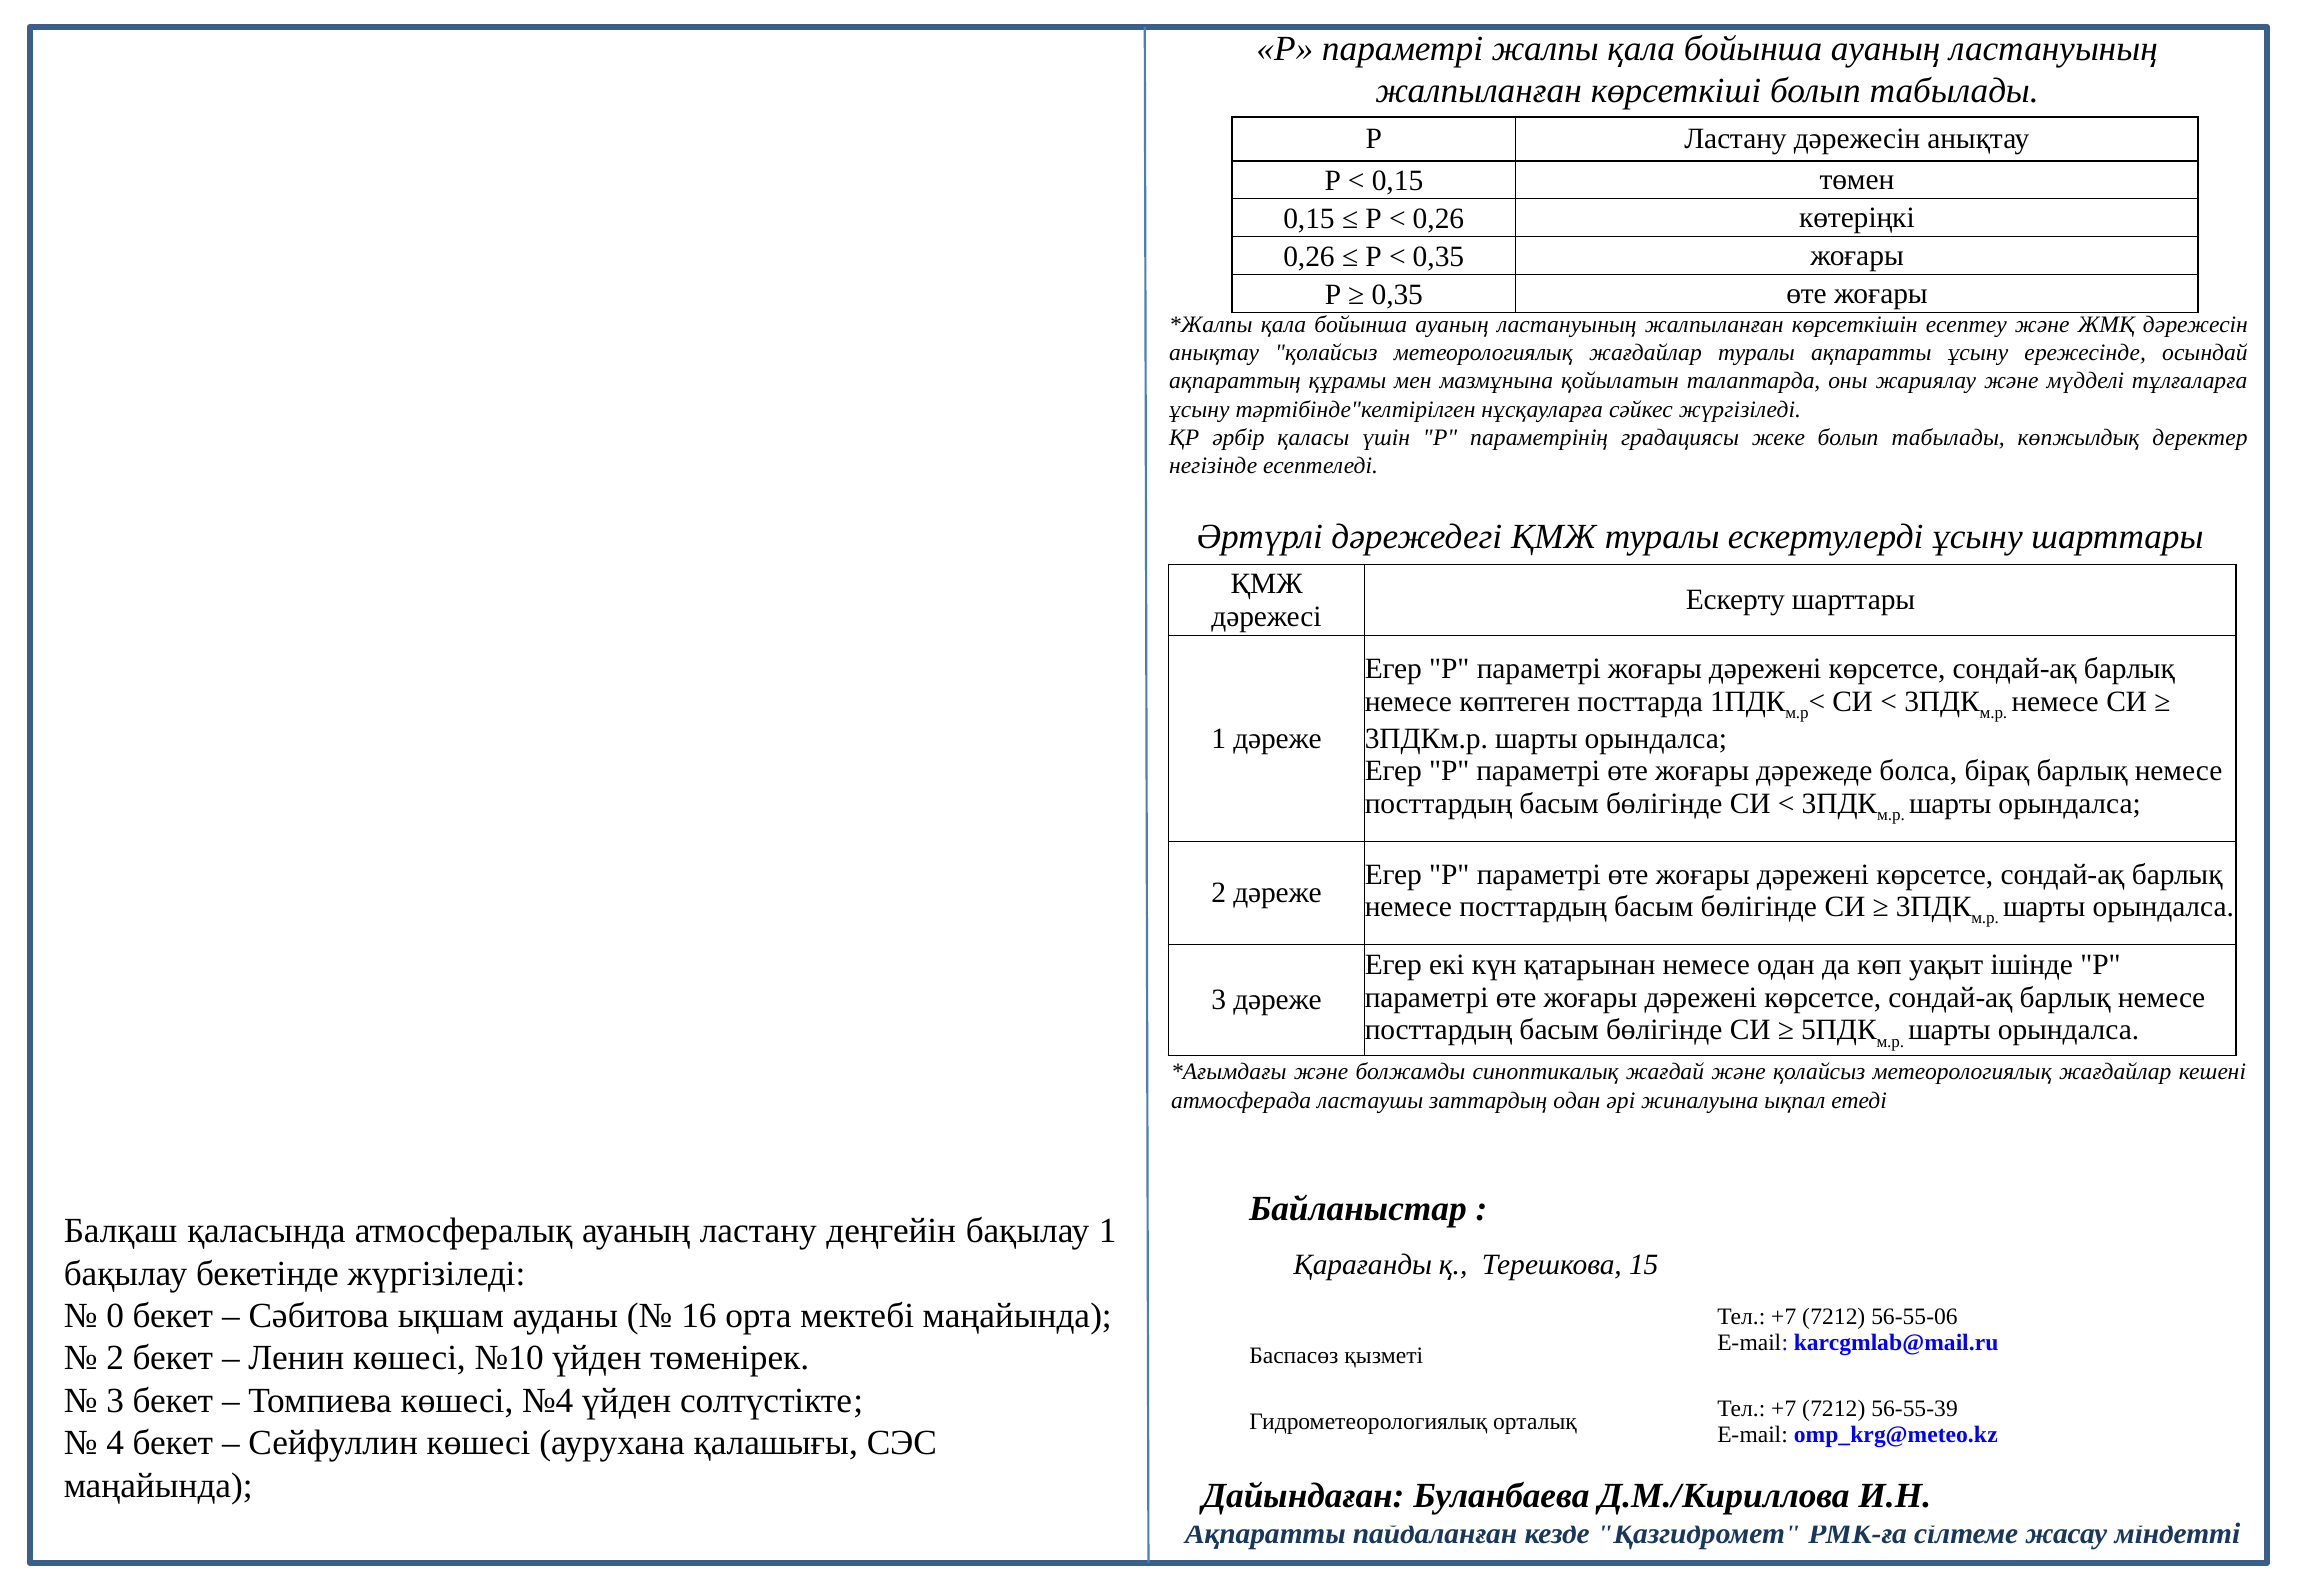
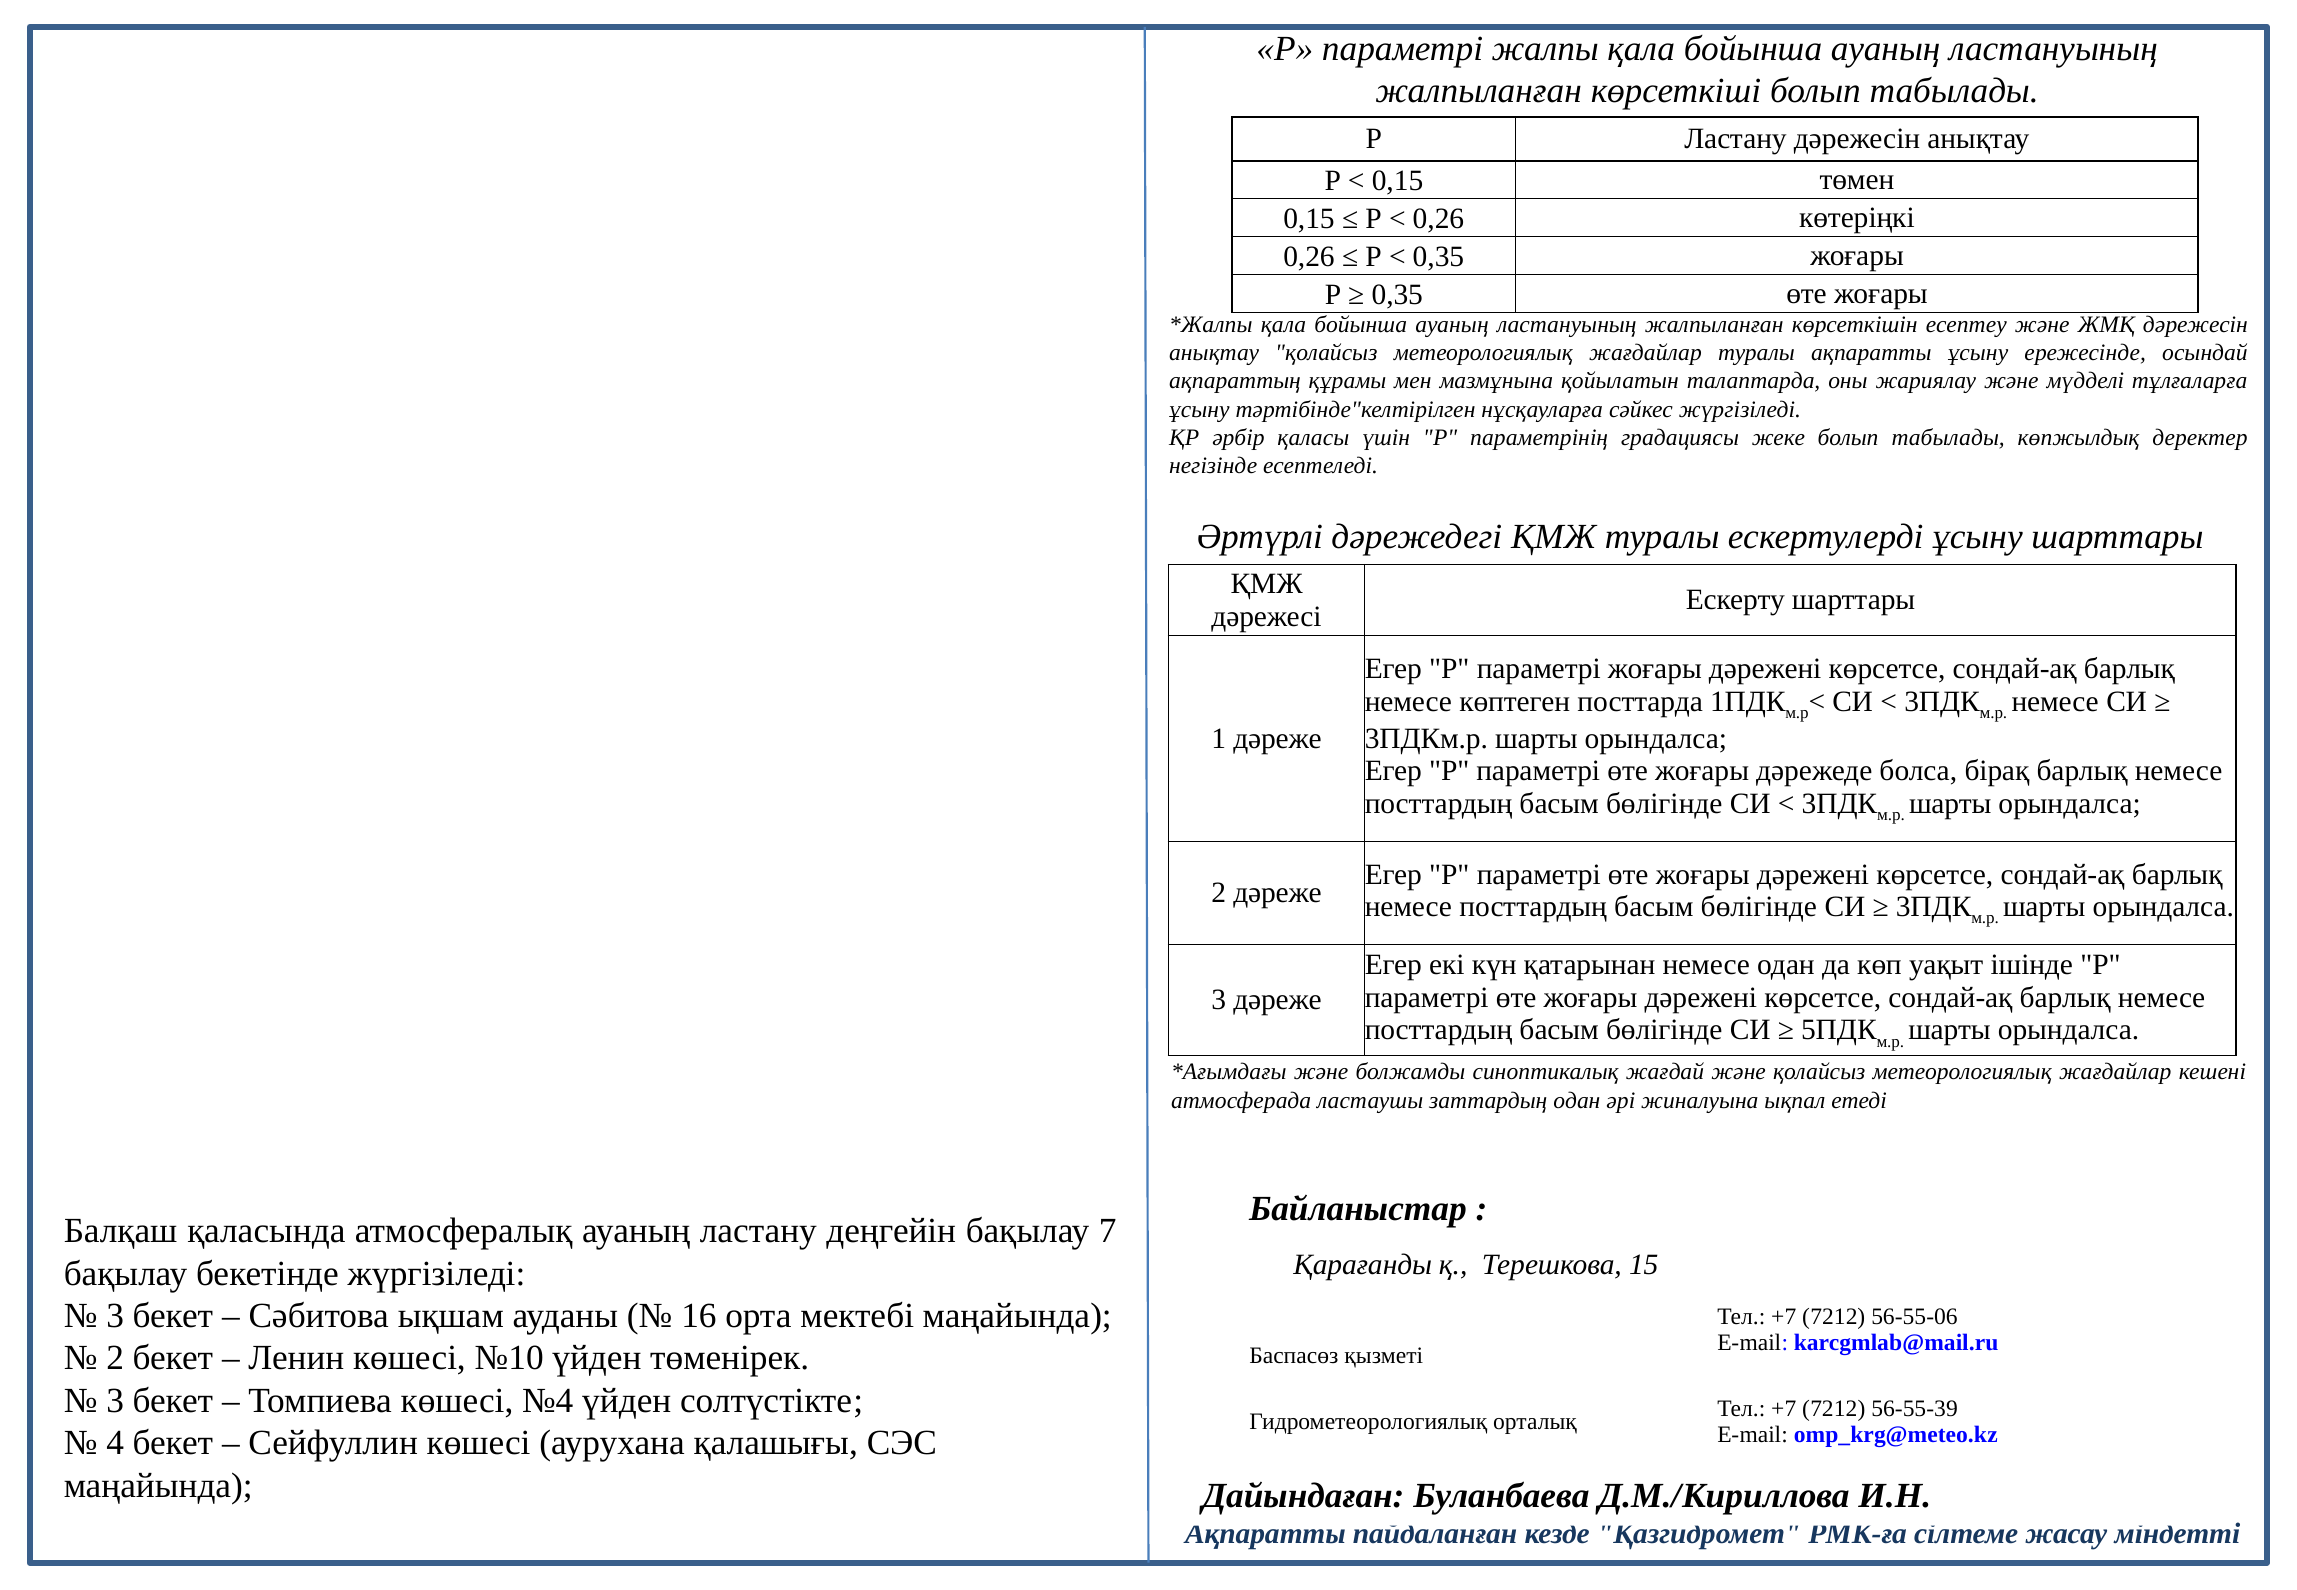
бақылау 1: 1 -> 7 (1108, 1231)
0: 0 -> 3 (115, 1316)
